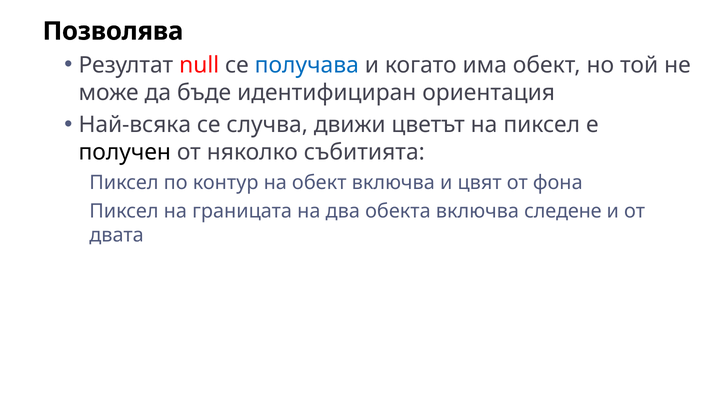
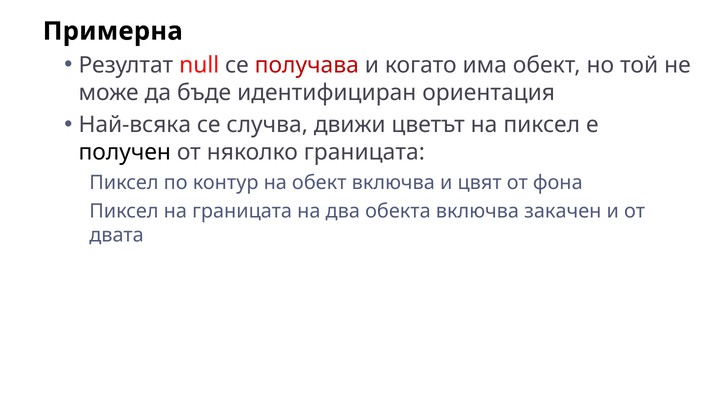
Позволява: Позволява -> Примерна (113, 31)
получава colour: blue -> red (307, 65)
няколко събитията: събитията -> границата (364, 152)
следене: следене -> закачен (563, 211)
